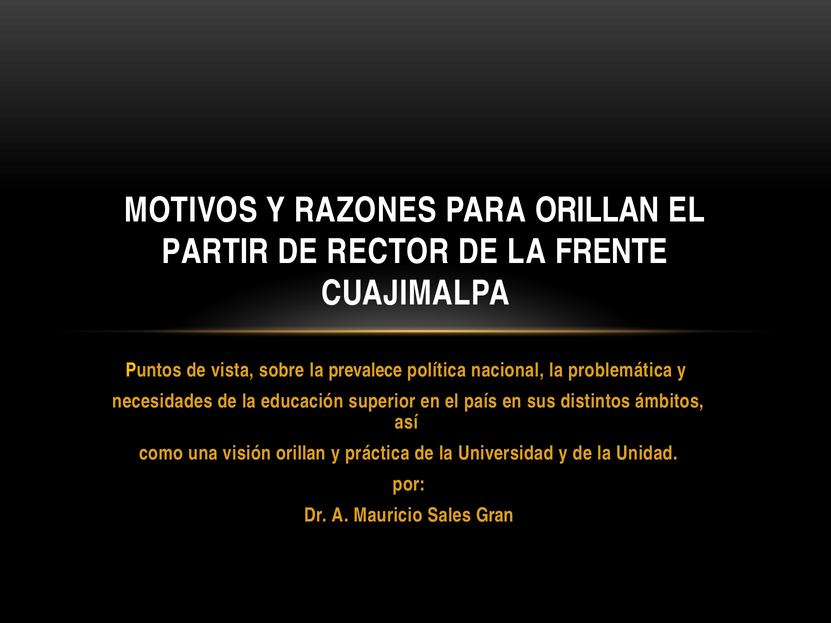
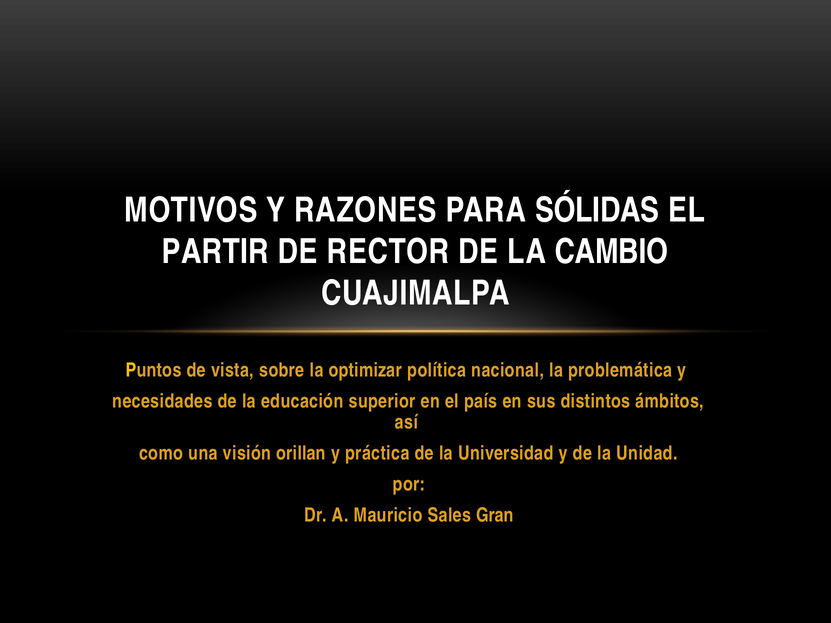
PARA ORILLAN: ORILLAN -> SÓLIDAS (597, 210)
FRENTE: FRENTE -> CAMBIO (611, 252)
prevalece: prevalece -> optimizar (365, 370)
